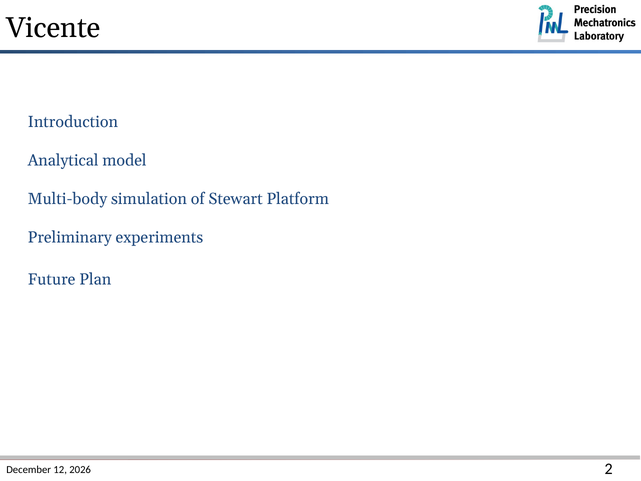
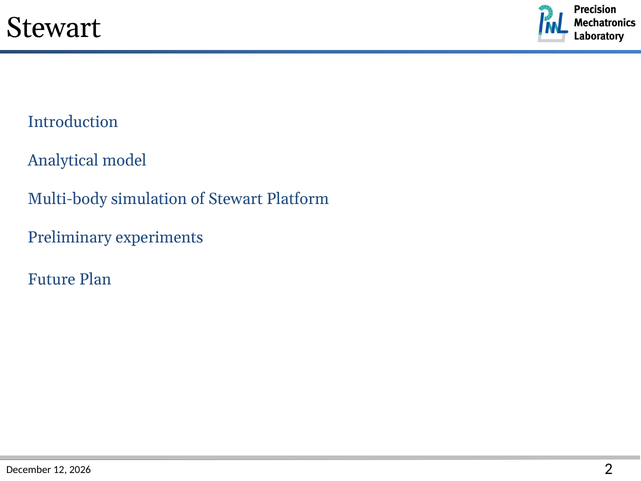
Vicente: Vicente -> Stewart (54, 28)
